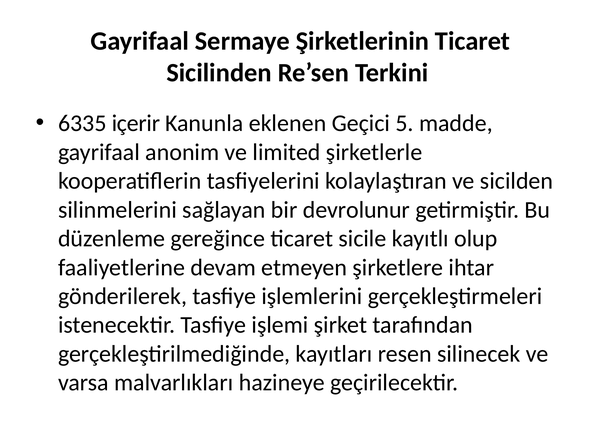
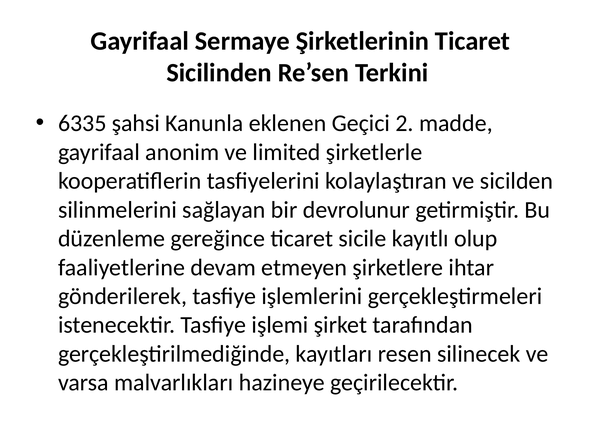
içerir: içerir -> şahsi (136, 123)
5: 5 -> 2 (404, 123)
